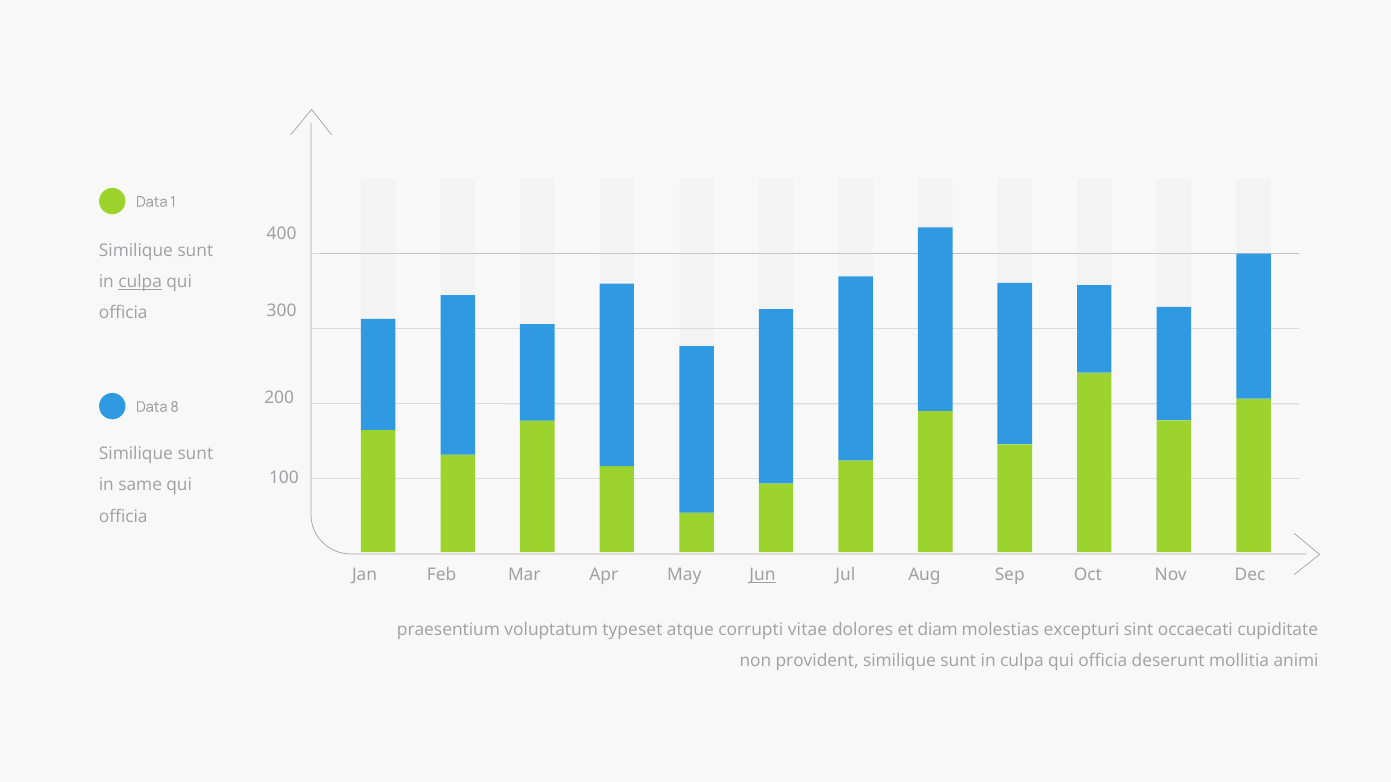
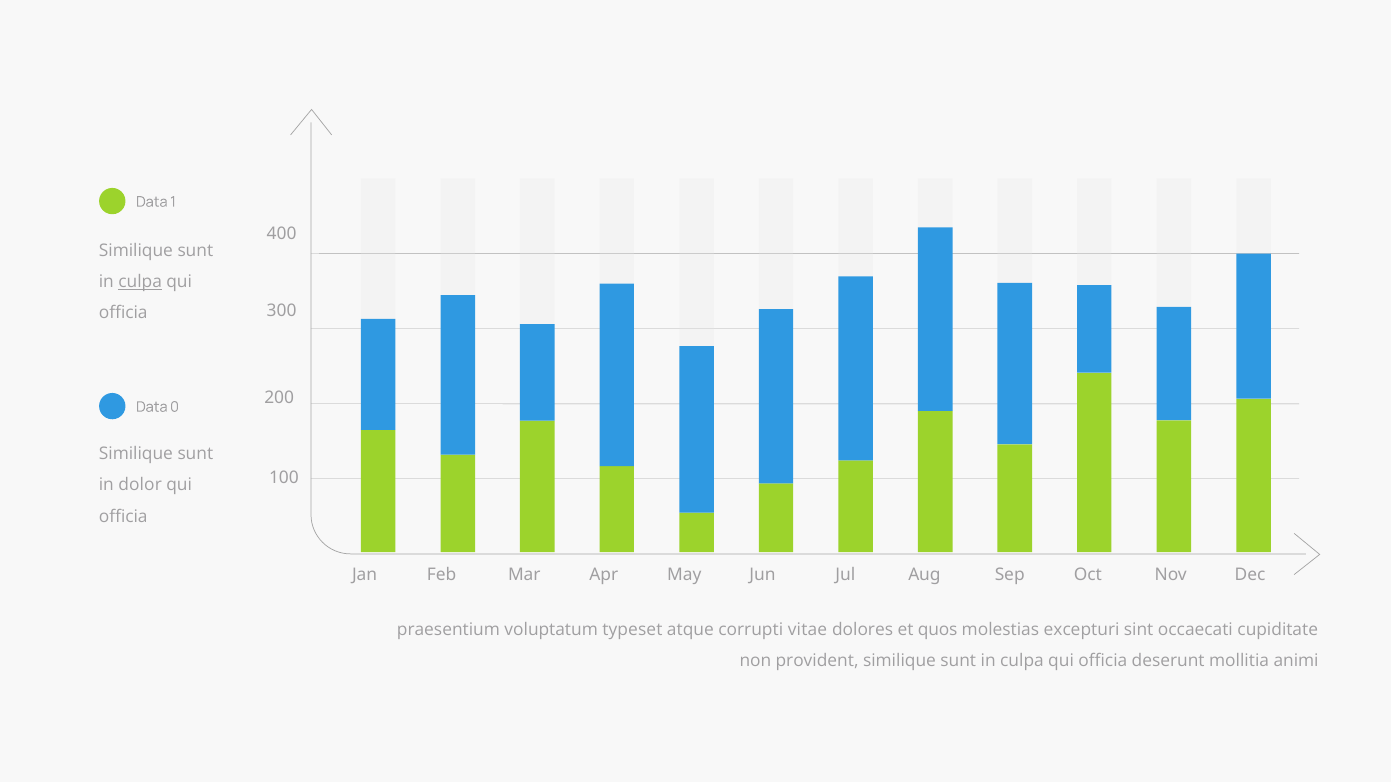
8: 8 -> 0 (175, 407)
same: same -> dolor (140, 485)
Jun underline: present -> none (762, 575)
diam: diam -> quos (938, 630)
